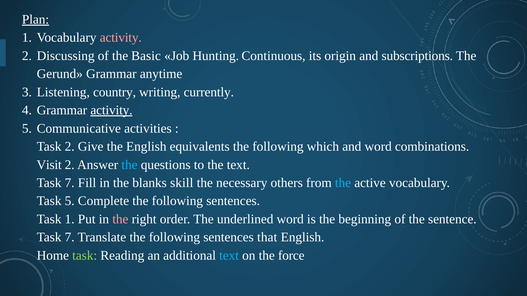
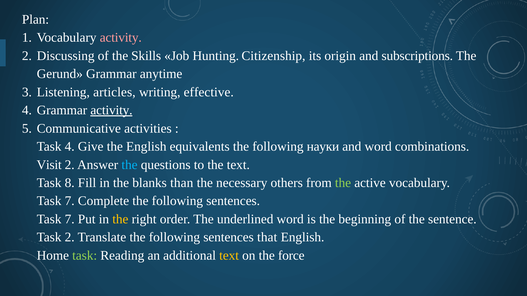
Plan underline: present -> none (35, 20)
Basic: Basic -> Skills (146, 56)
Continuous: Continuous -> Citizenship (273, 56)
country: country -> articles (114, 92)
currently: currently -> effective (209, 92)
Task 2: 2 -> 4 (70, 147)
which: which -> науки (323, 147)
7: 7 -> 8 (70, 183)
skill: skill -> than (182, 183)
the colour: light blue -> light green (343, 183)
5: 5 -> 7 (70, 201)
1: 1 -> 7 (70, 219)
the colour: pink -> yellow (120, 219)
7: 7 -> 2 (70, 238)
text colour: light blue -> yellow (229, 256)
